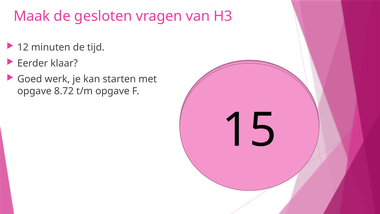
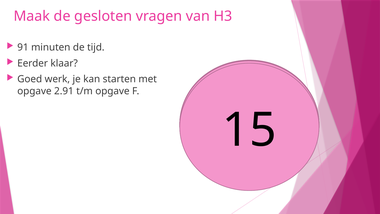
12: 12 -> 91 (23, 47)
8.72: 8.72 -> 2.91 (64, 91)
